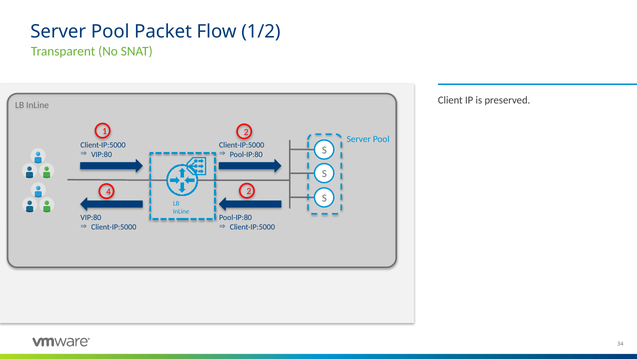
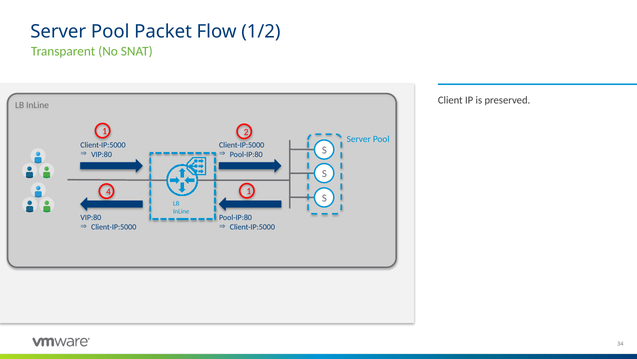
4 2: 2 -> 1 (249, 191)
